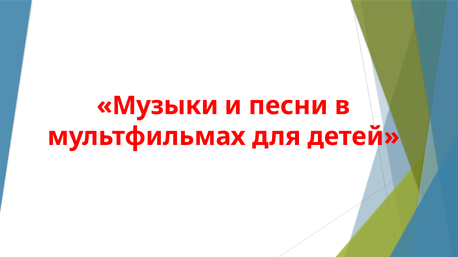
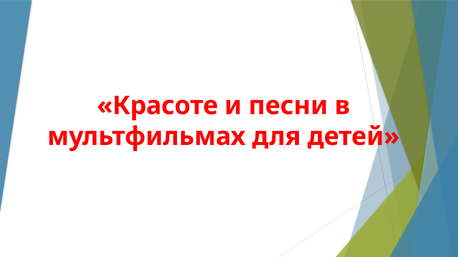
Музыки: Музыки -> Красоте (157, 106)
